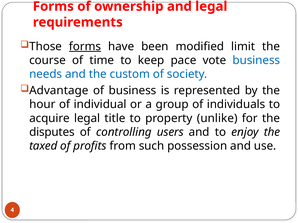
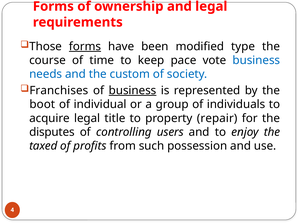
limit: limit -> type (243, 47)
Advantage: Advantage -> Franchises (59, 91)
business underline: none -> present (133, 91)
hour: hour -> boot (42, 105)
unlike: unlike -> repair (217, 118)
